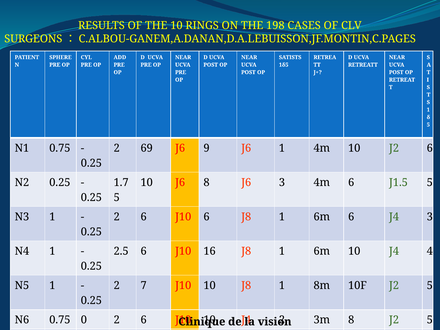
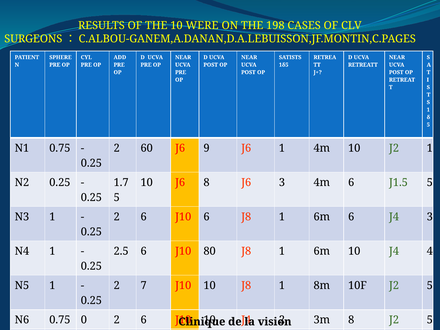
RINGS: RINGS -> WERE (202, 26)
69: 69 -> 60 (147, 148)
J2 6: 6 -> 1 (430, 148)
16: 16 -> 80 (210, 251)
